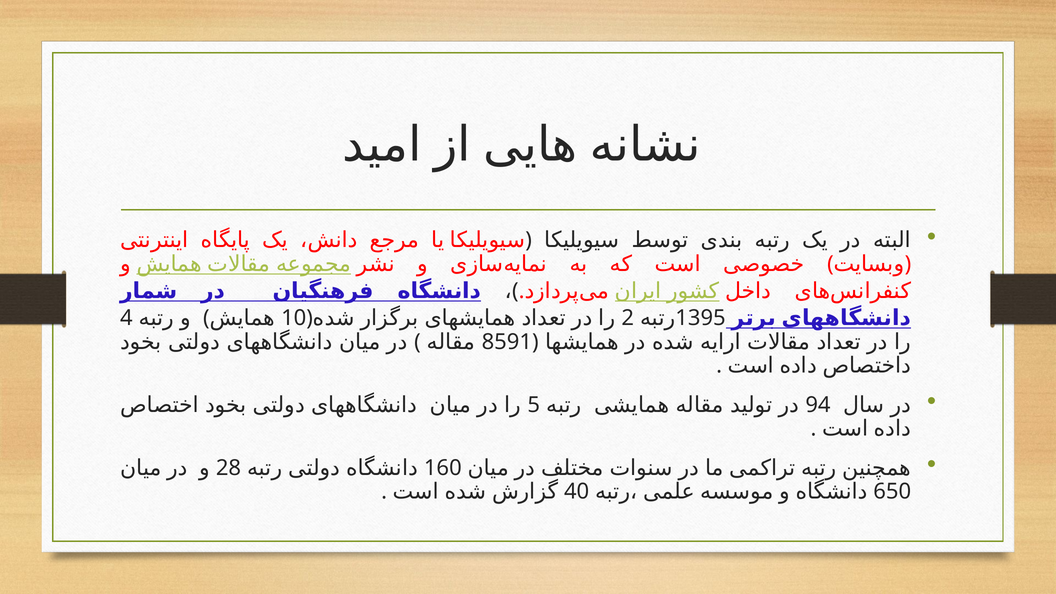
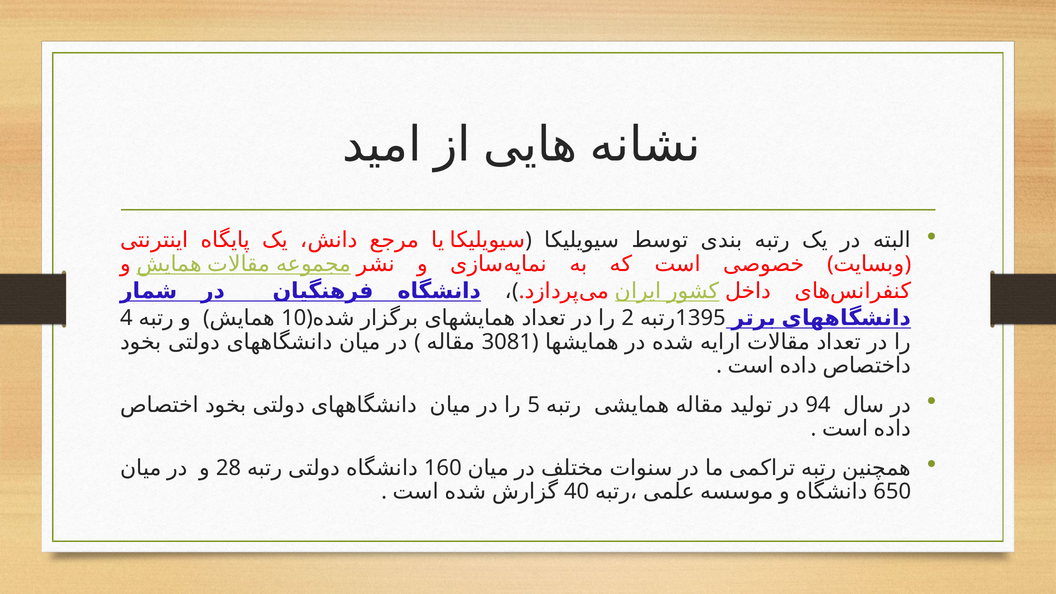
8591: 8591 -> 3081 (507, 342)
